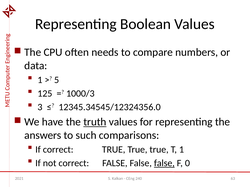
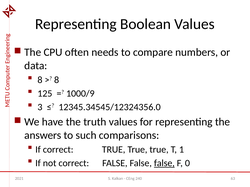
1: 1 -> 8 (40, 80)
5: 5 -> 8 (57, 80)
1000/3: 1000/3 -> 1000/9 (80, 94)
truth underline: present -> none (95, 122)
